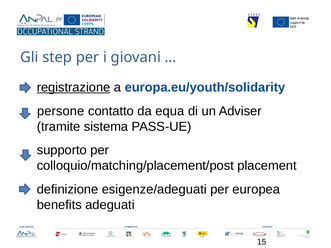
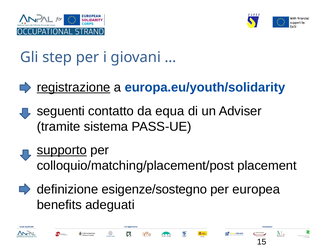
persone: persone -> seguenti (61, 111)
supporto underline: none -> present (62, 150)
esigenze/adeguati: esigenze/adeguati -> esigenze/sostegno (154, 190)
